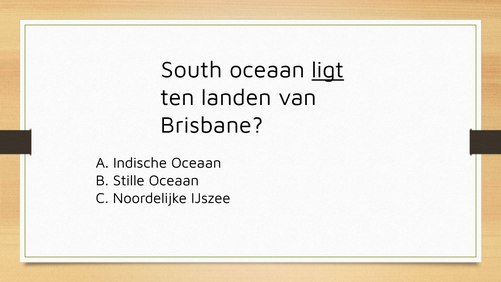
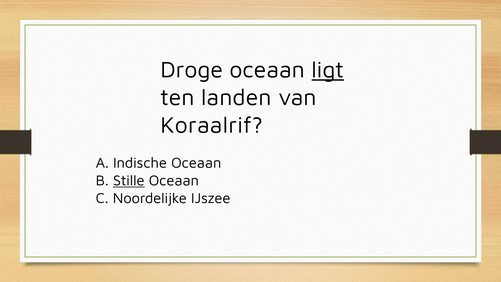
South: South -> Droge (192, 70)
Brisbane: Brisbane -> Koraalrif (212, 125)
Stille underline: none -> present (129, 181)
